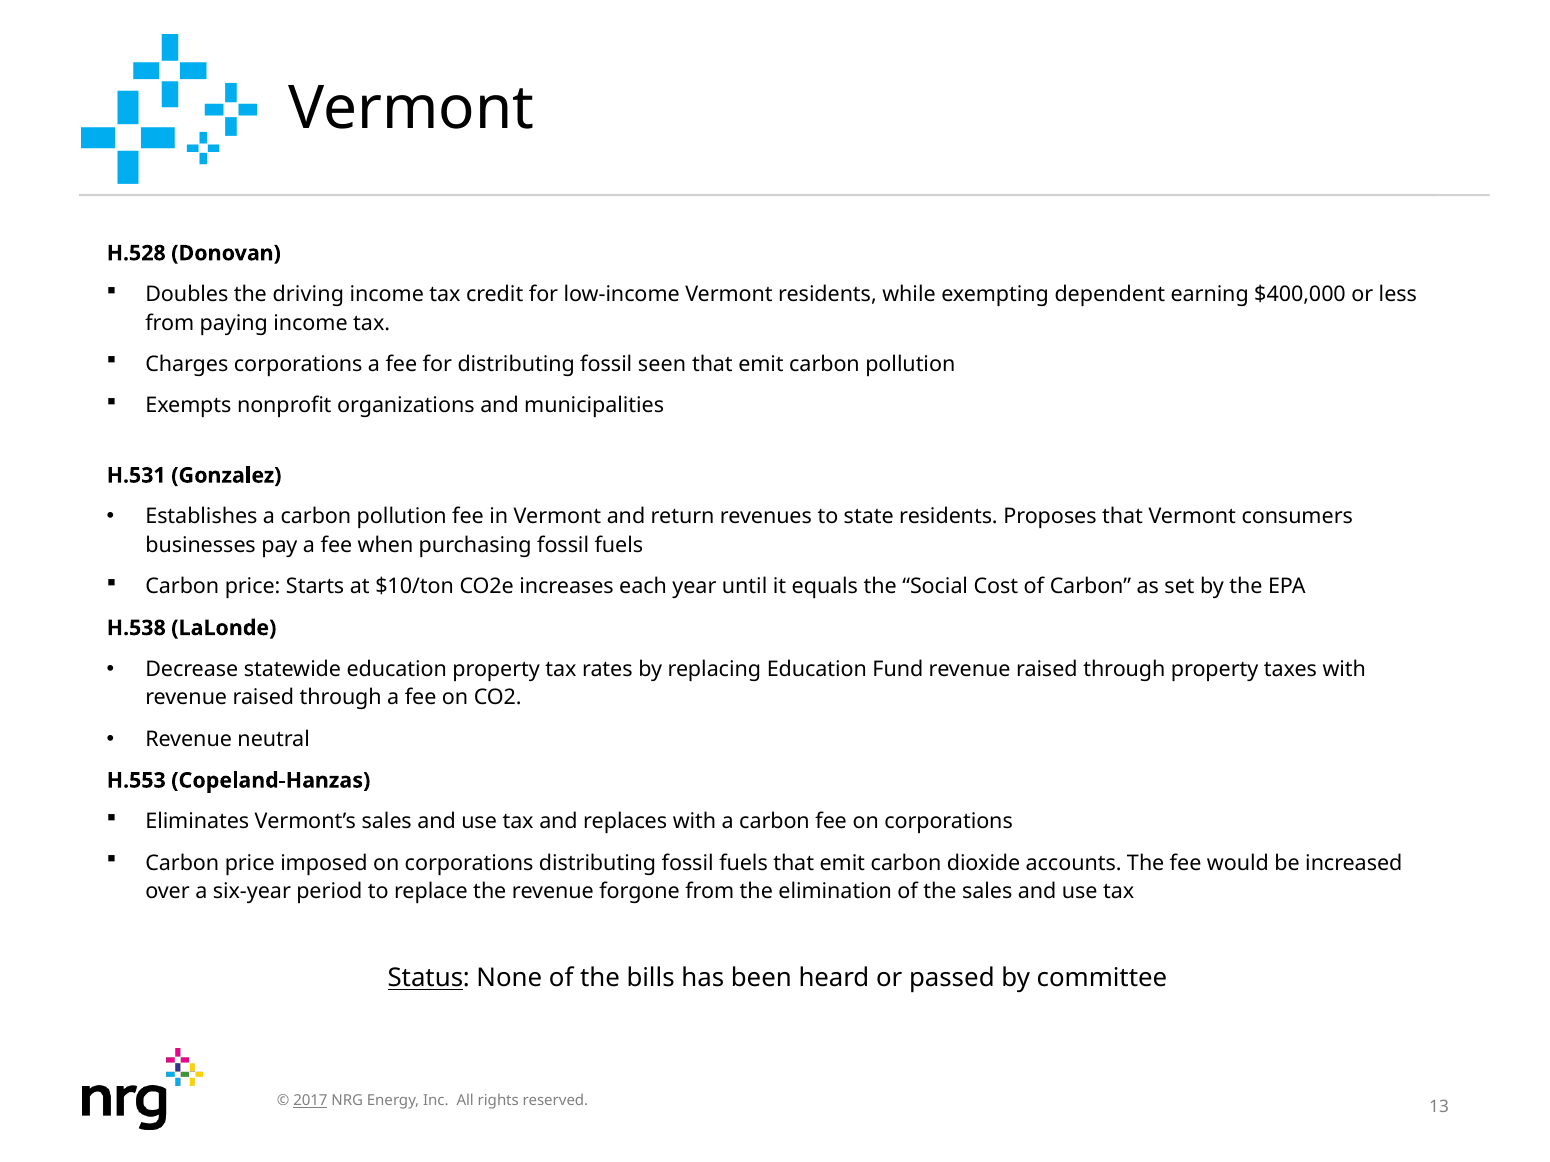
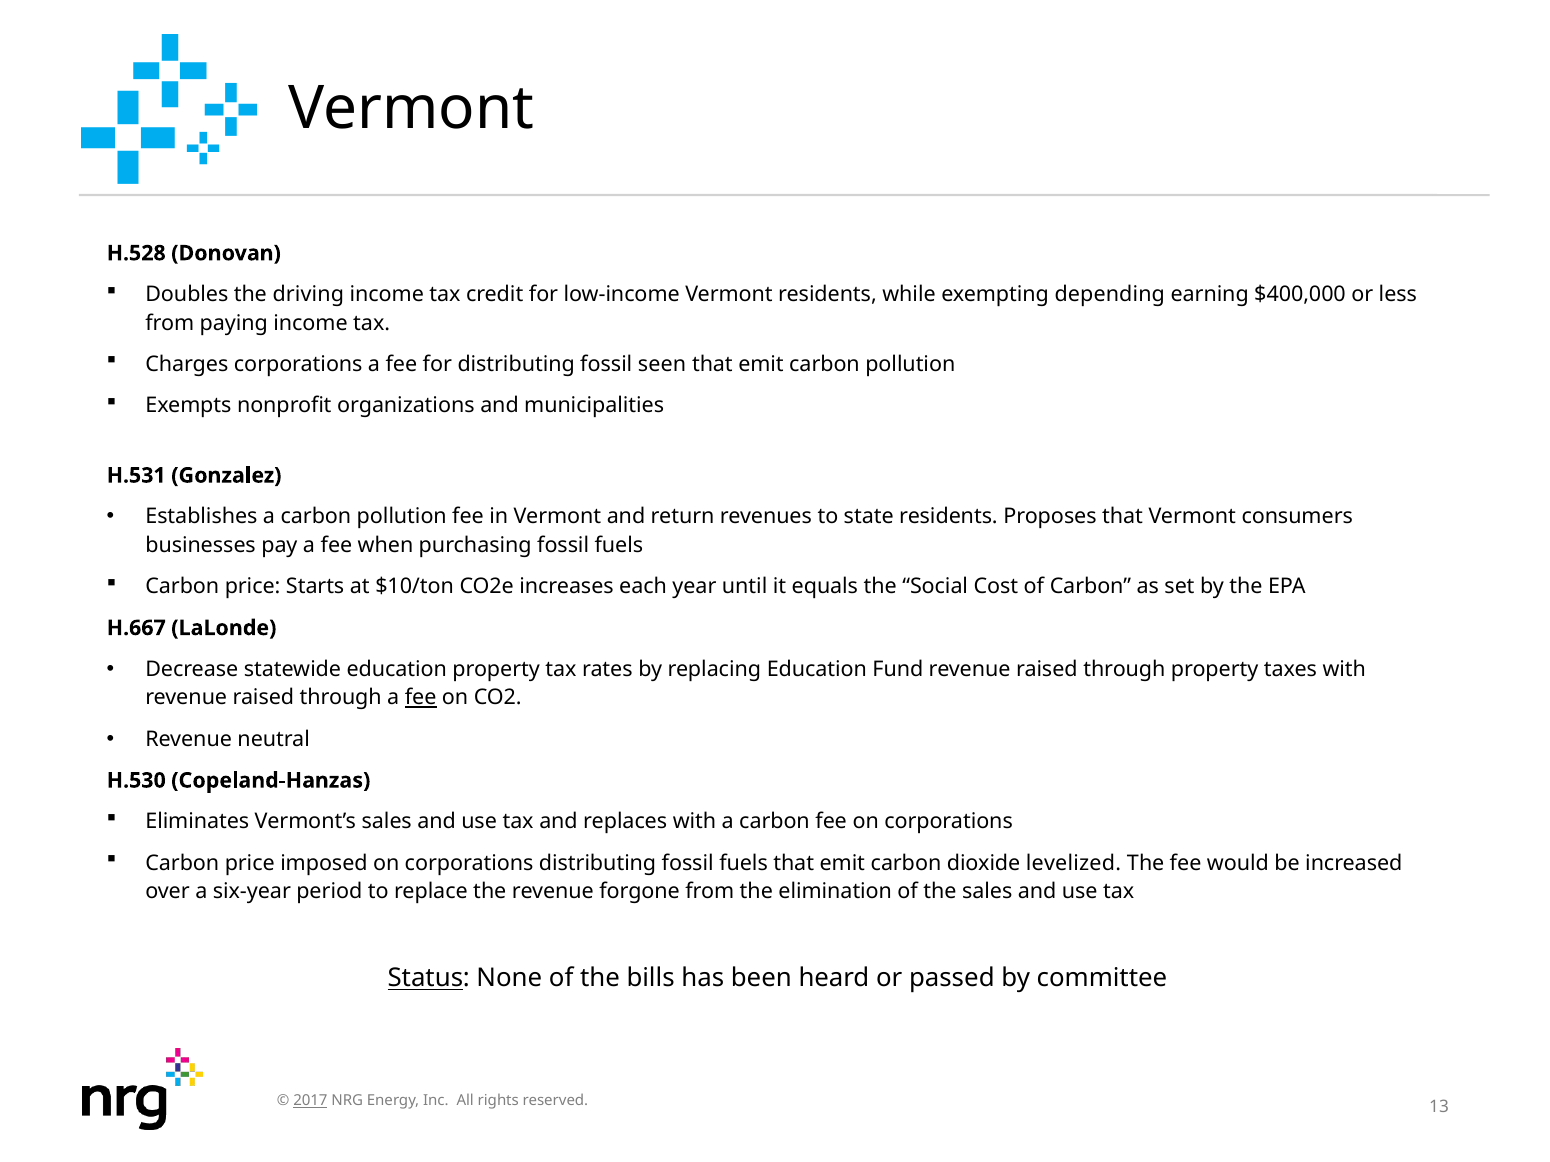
dependent: dependent -> depending (1110, 295)
H.538: H.538 -> H.667 (136, 628)
fee underline: none -> present (421, 698)
H.553: H.553 -> H.530 (136, 781)
accounts: accounts -> levelized (1074, 864)
